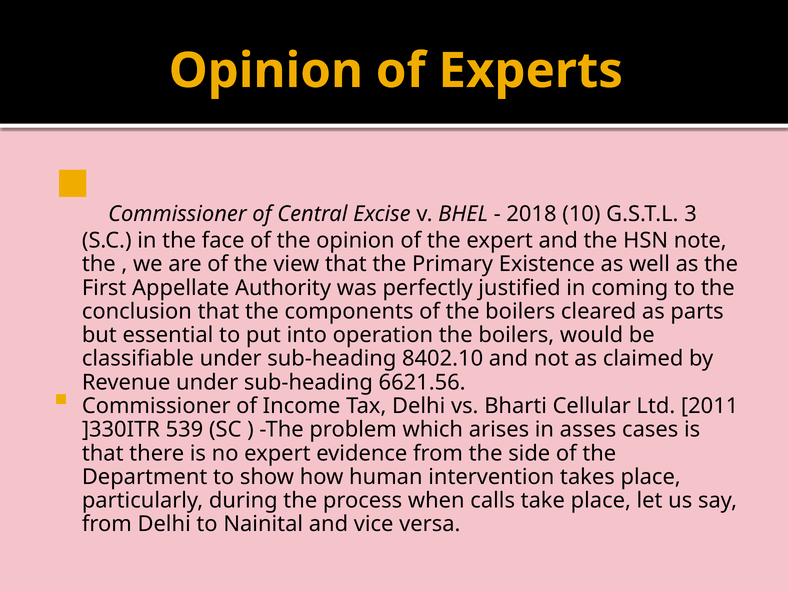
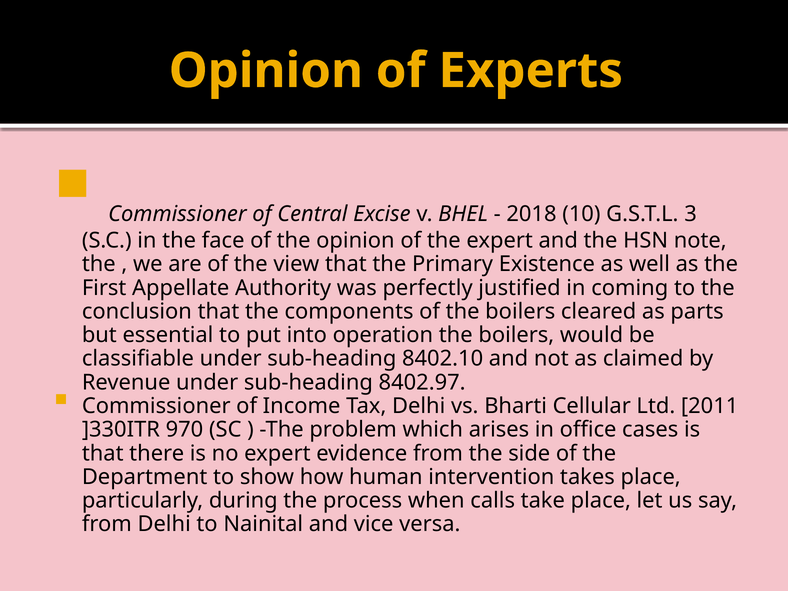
6621.56: 6621.56 -> 8402.97 (422, 382)
539: 539 -> 970 (184, 430)
asses: asses -> office (588, 430)
